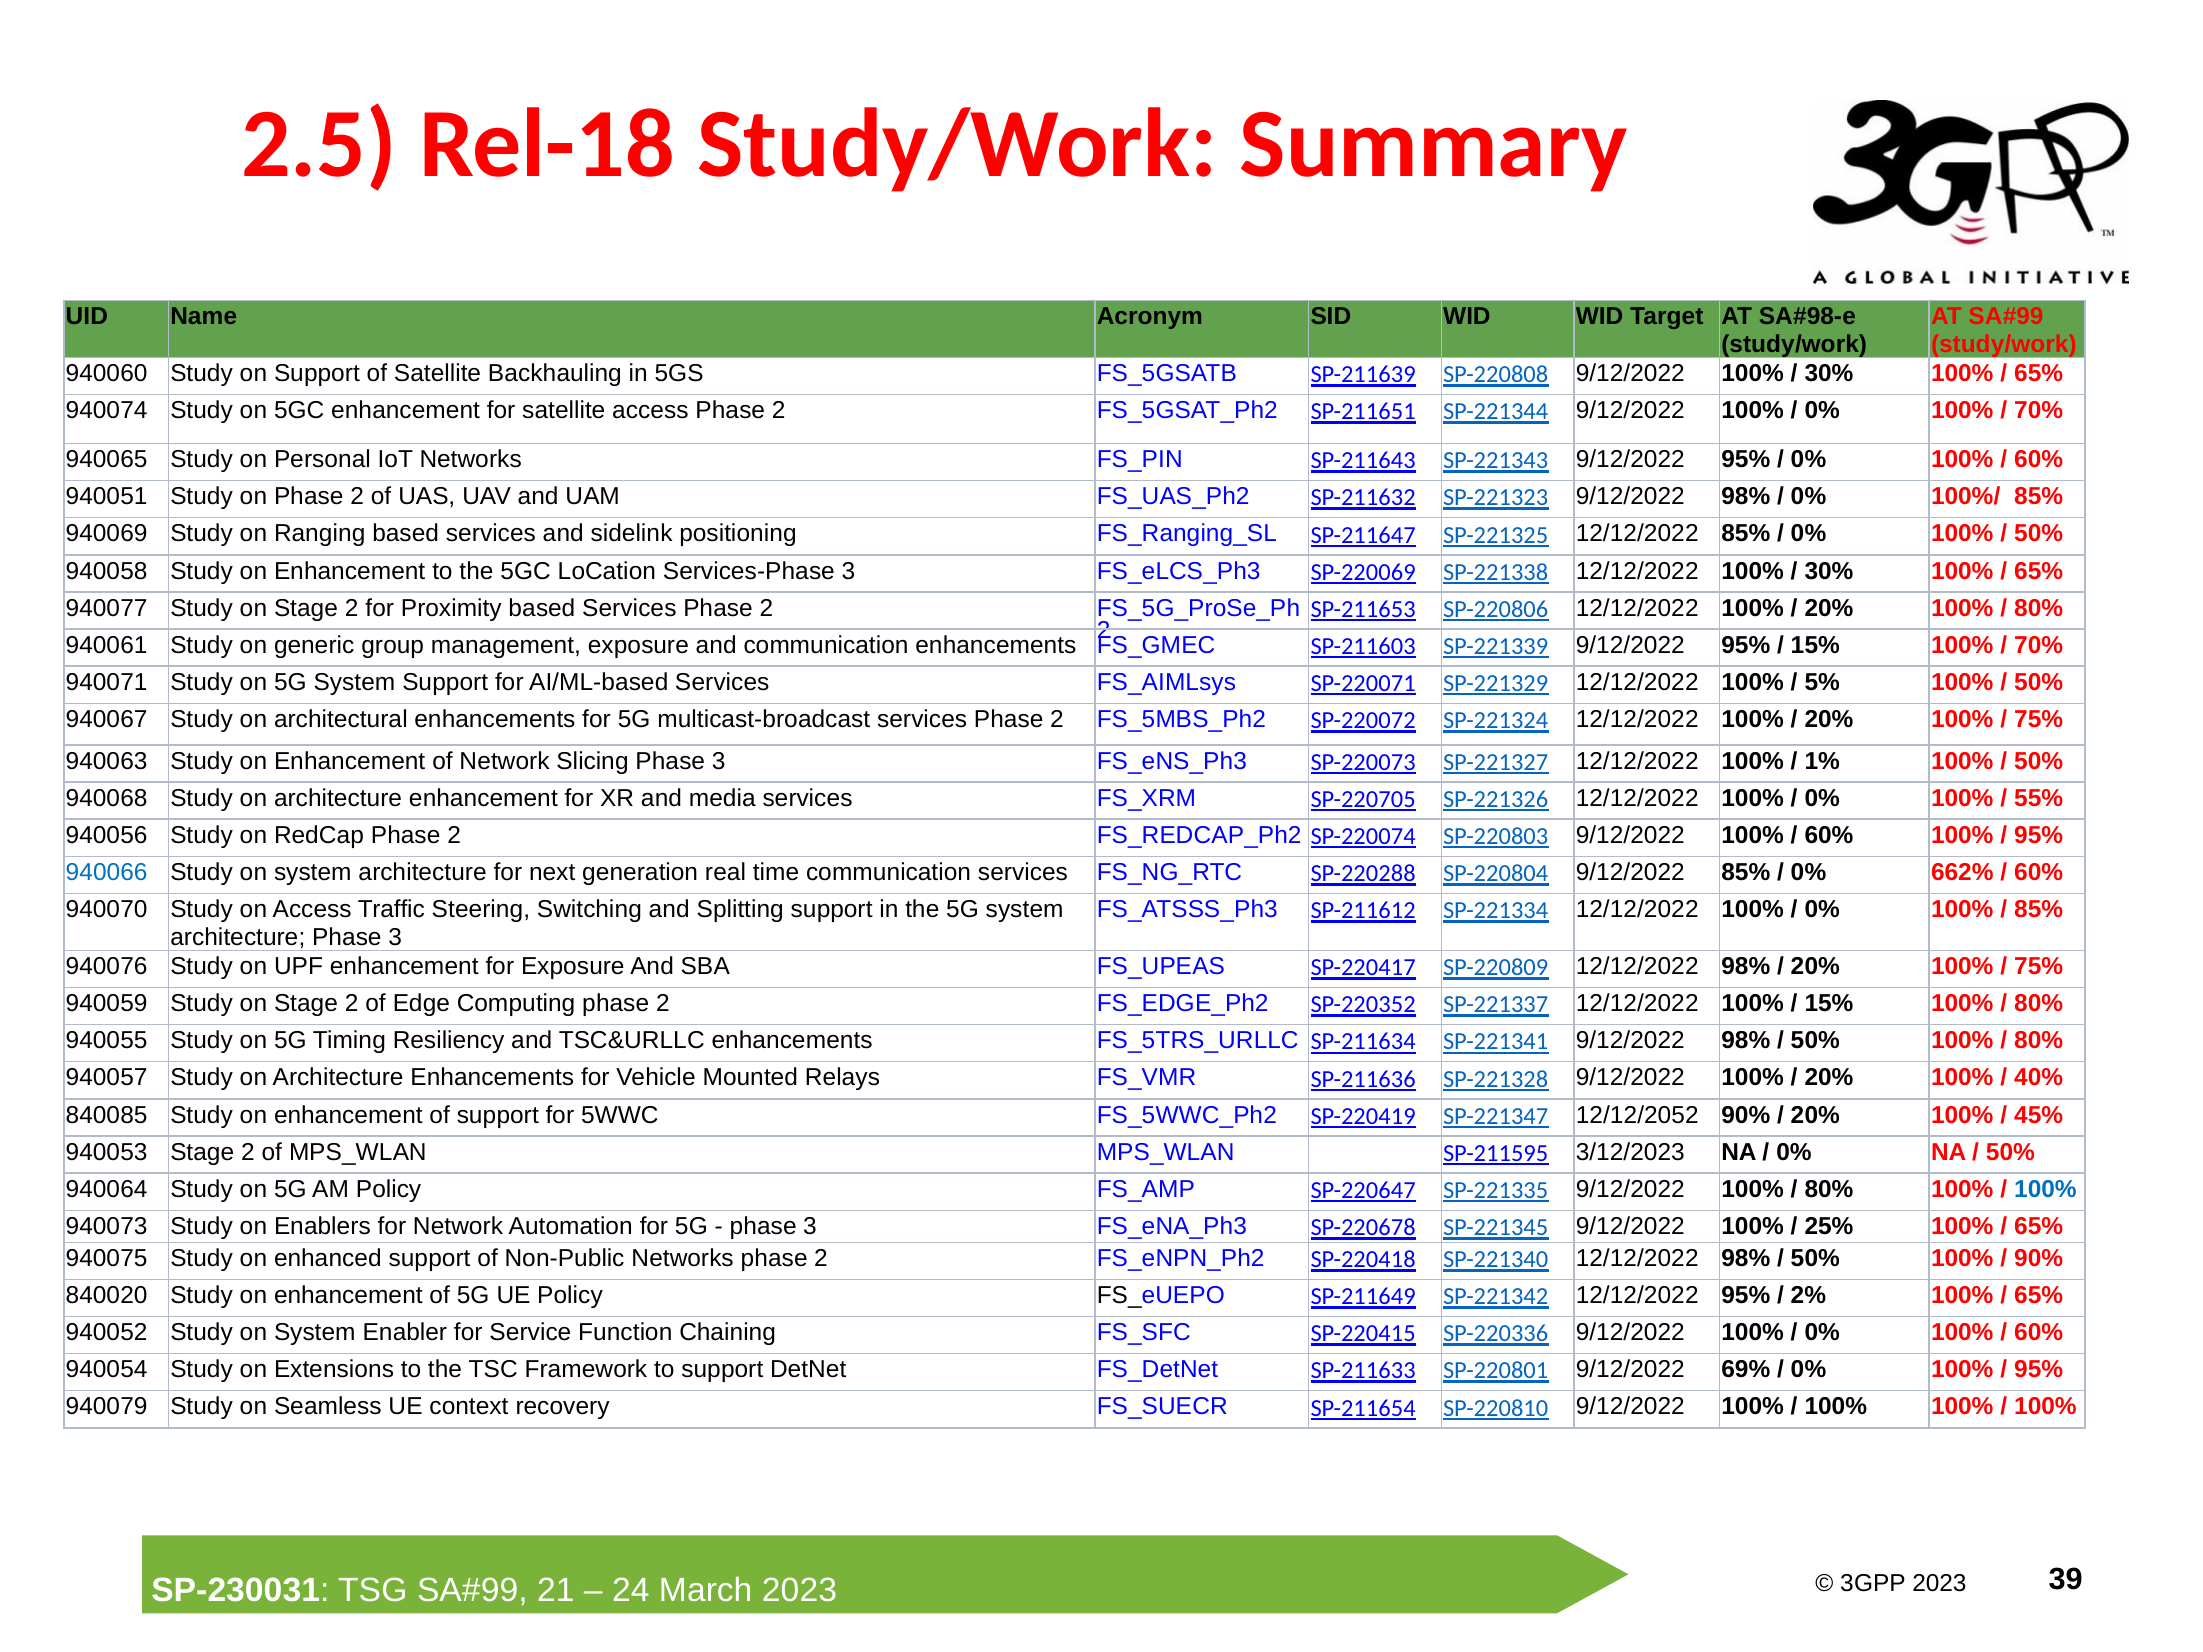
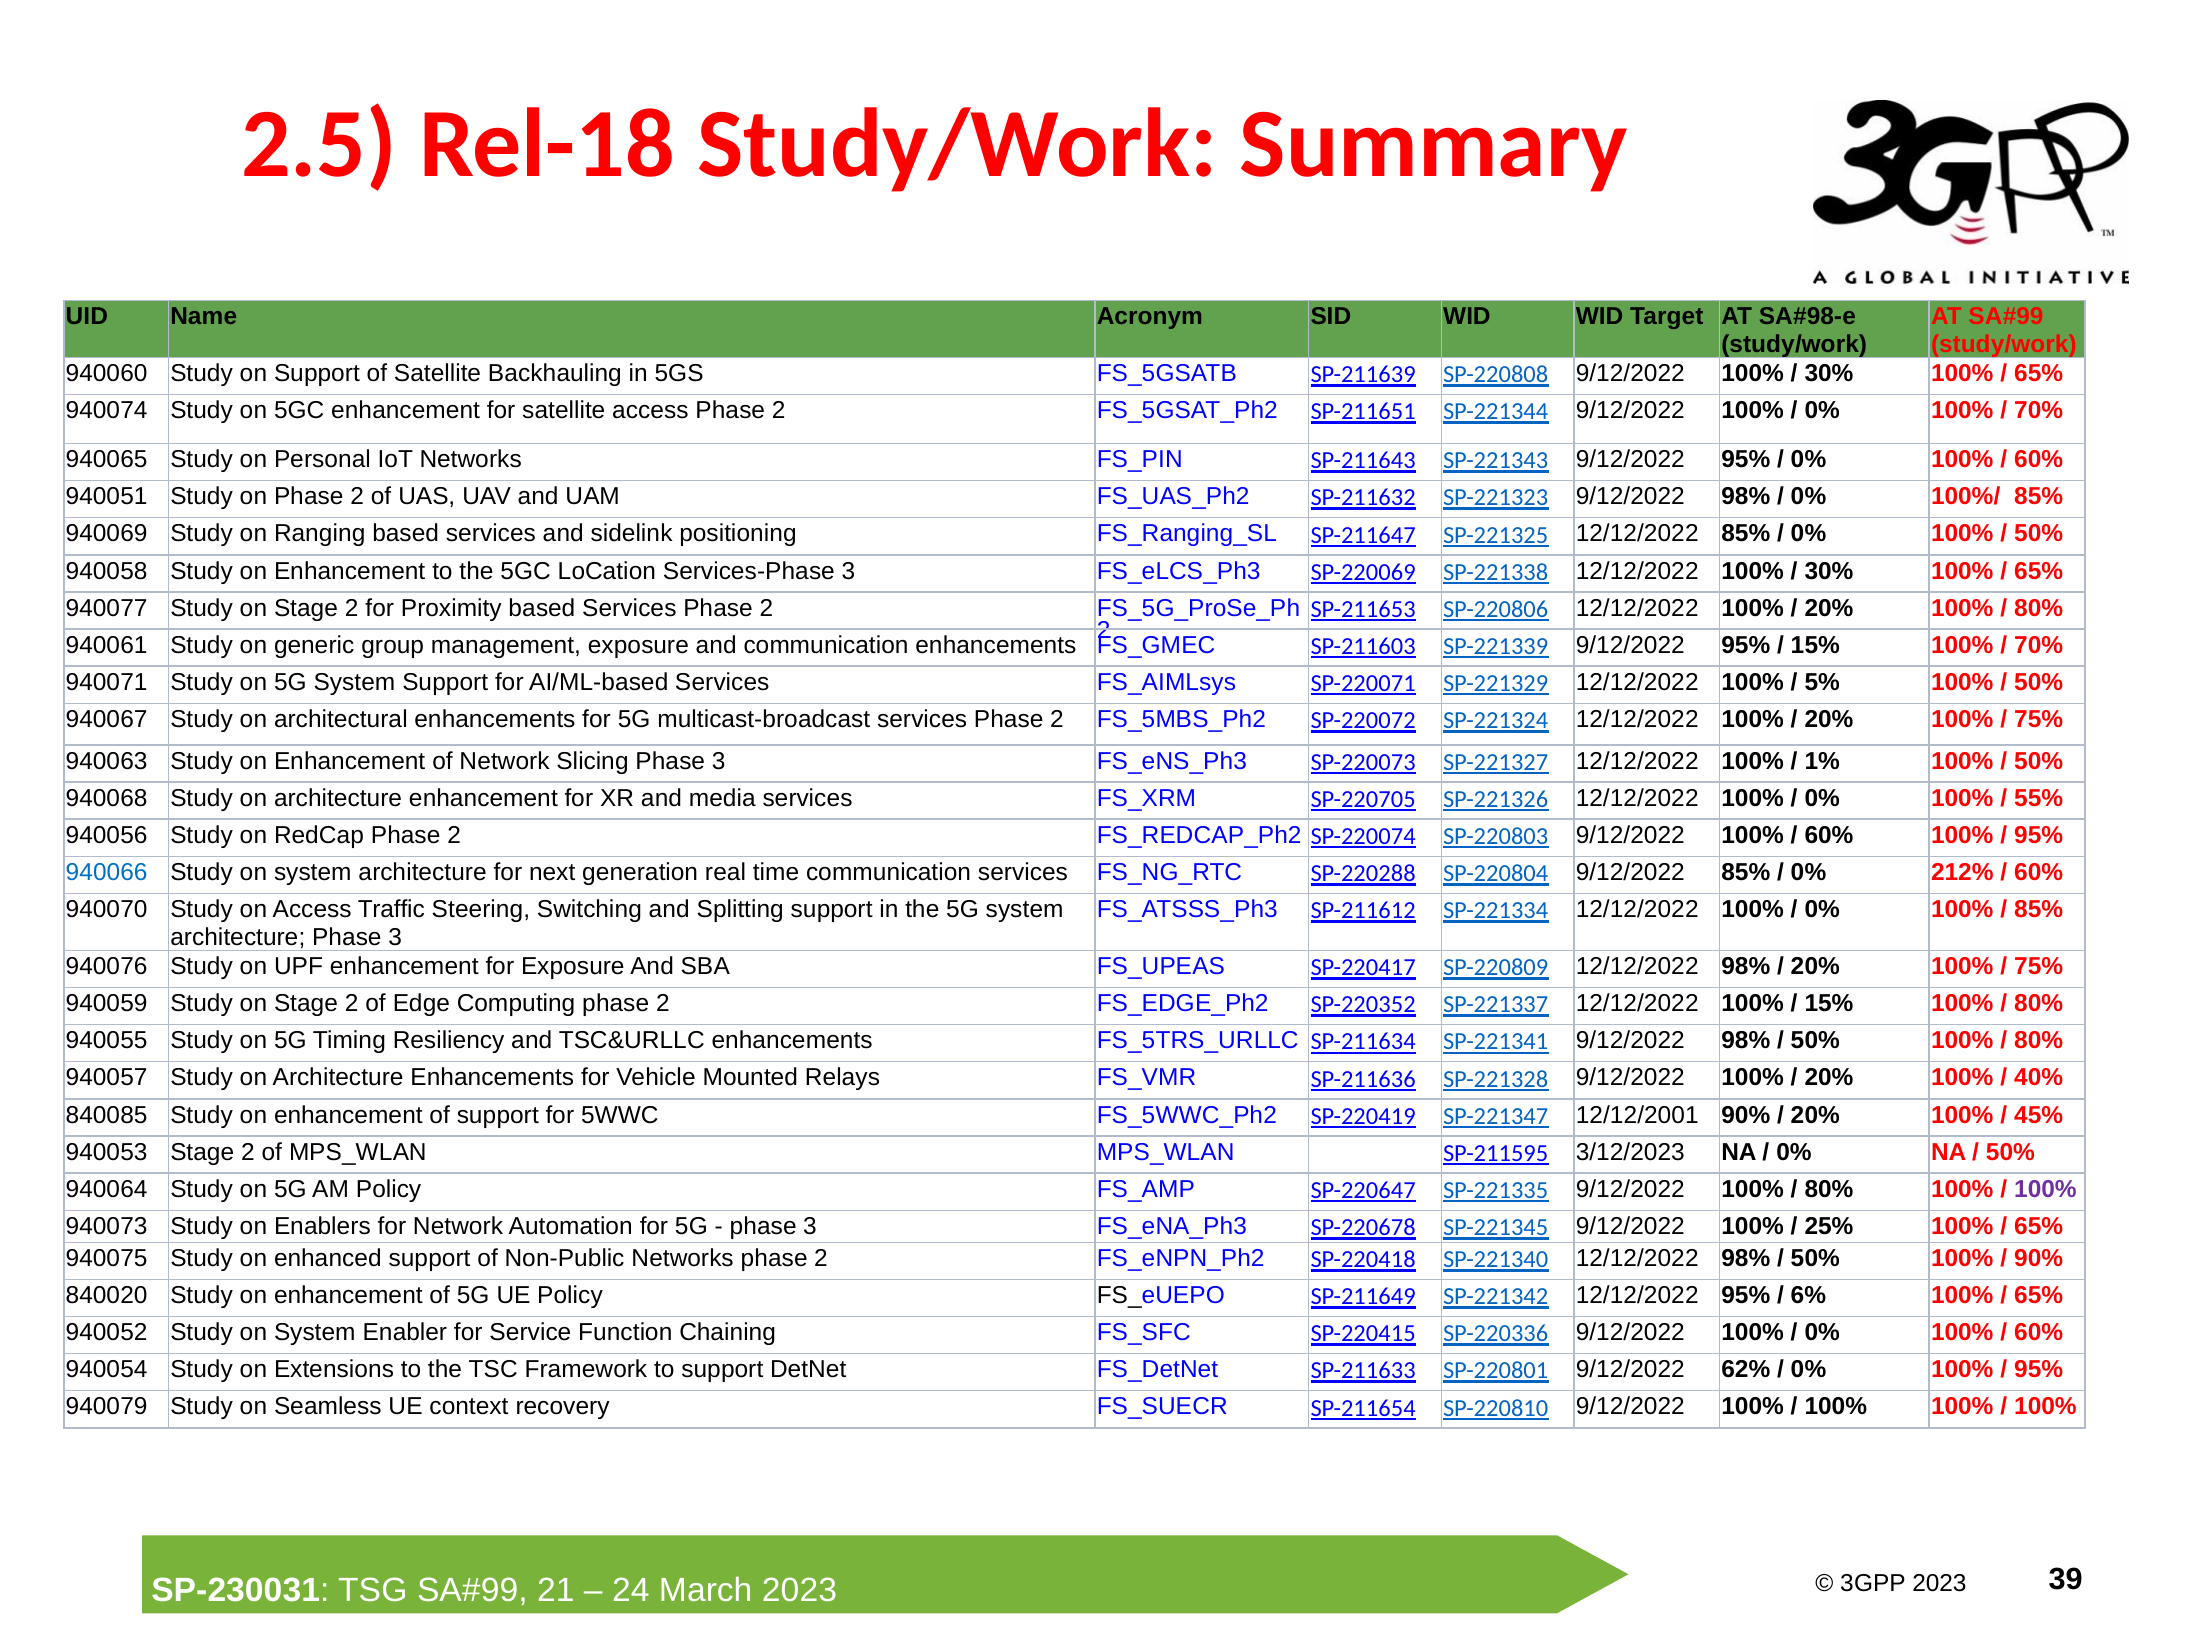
662%: 662% -> 212% (1962, 873)
12/12/2052: 12/12/2052 -> 12/12/2001 (1637, 1115)
100% colour: blue -> purple (2045, 1189)
2%: 2% -> 6% (1808, 1296)
69%: 69% -> 62% (1746, 1370)
